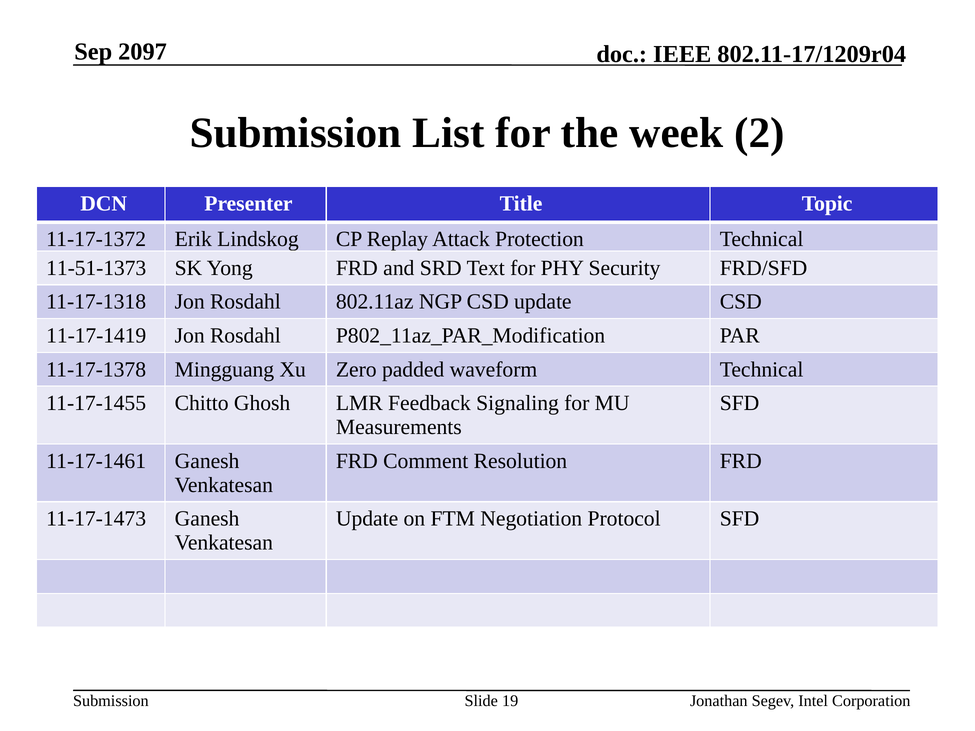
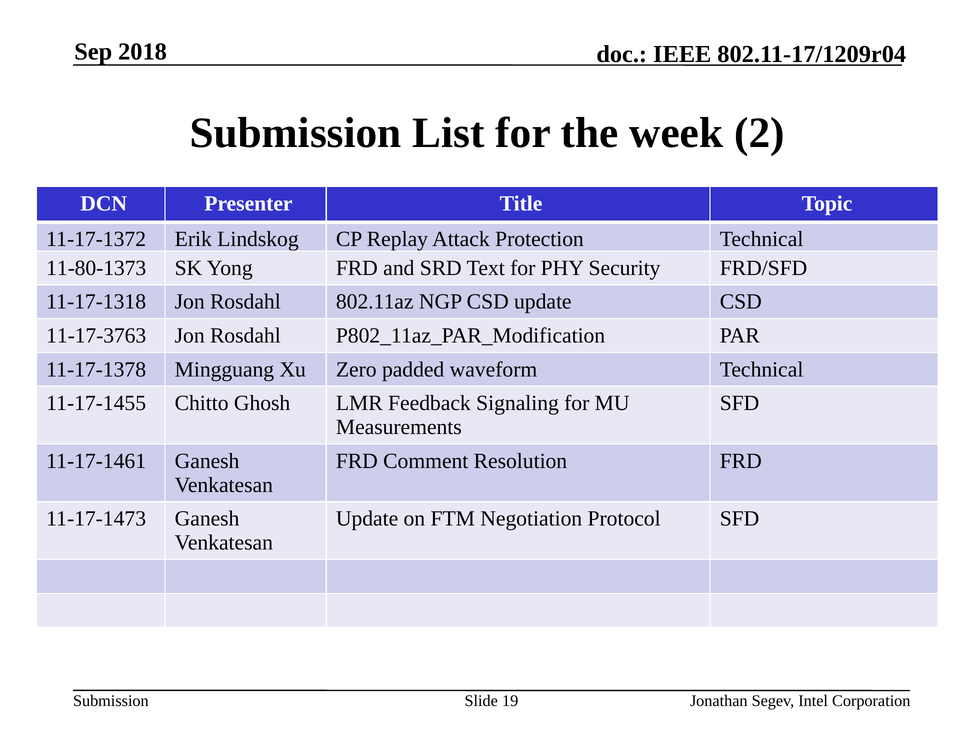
2097: 2097 -> 2018 (143, 52)
11-51-1373: 11-51-1373 -> 11-80-1373 (96, 268)
11-17-1419: 11-17-1419 -> 11-17-3763 (96, 336)
